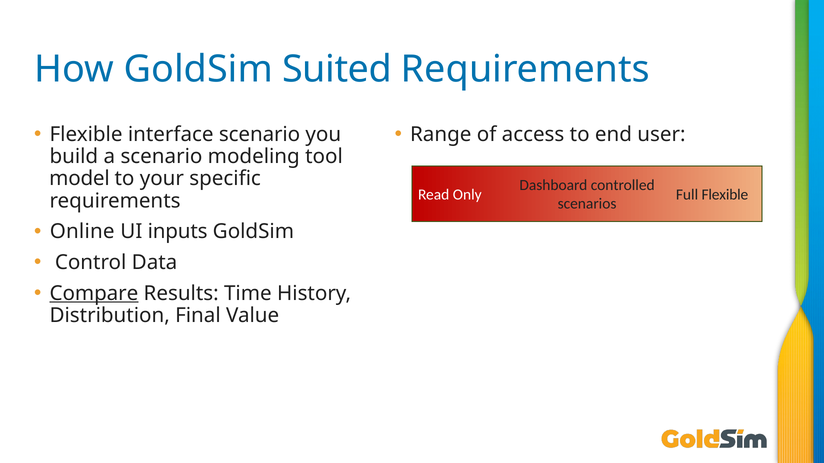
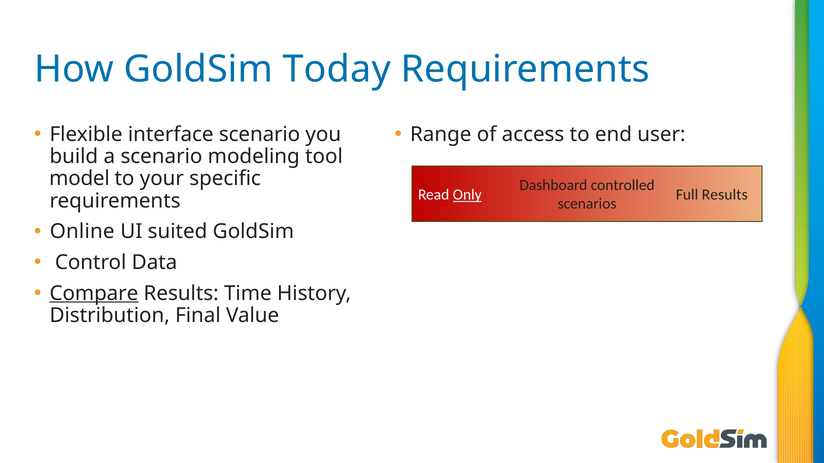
Suited: Suited -> Today (337, 69)
Only underline: none -> present (467, 195)
Full Flexible: Flexible -> Results (725, 195)
inputs: inputs -> suited (178, 232)
